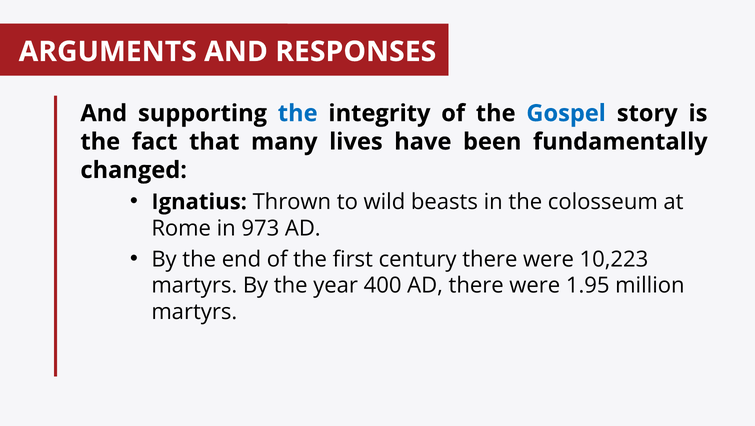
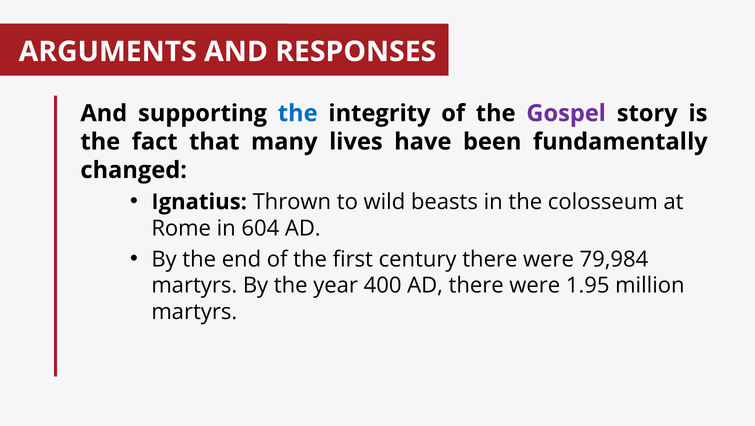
Gospel colour: blue -> purple (566, 113)
973: 973 -> 604 (260, 228)
10,223: 10,223 -> 79,984 (614, 259)
